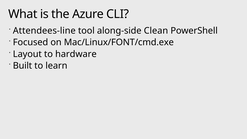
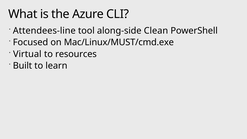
Mac/Linux/FONT/cmd.exe: Mac/Linux/FONT/cmd.exe -> Mac/Linux/MUST/cmd.exe (119, 42)
Layout: Layout -> Virtual (27, 54)
hardware: hardware -> resources (76, 54)
